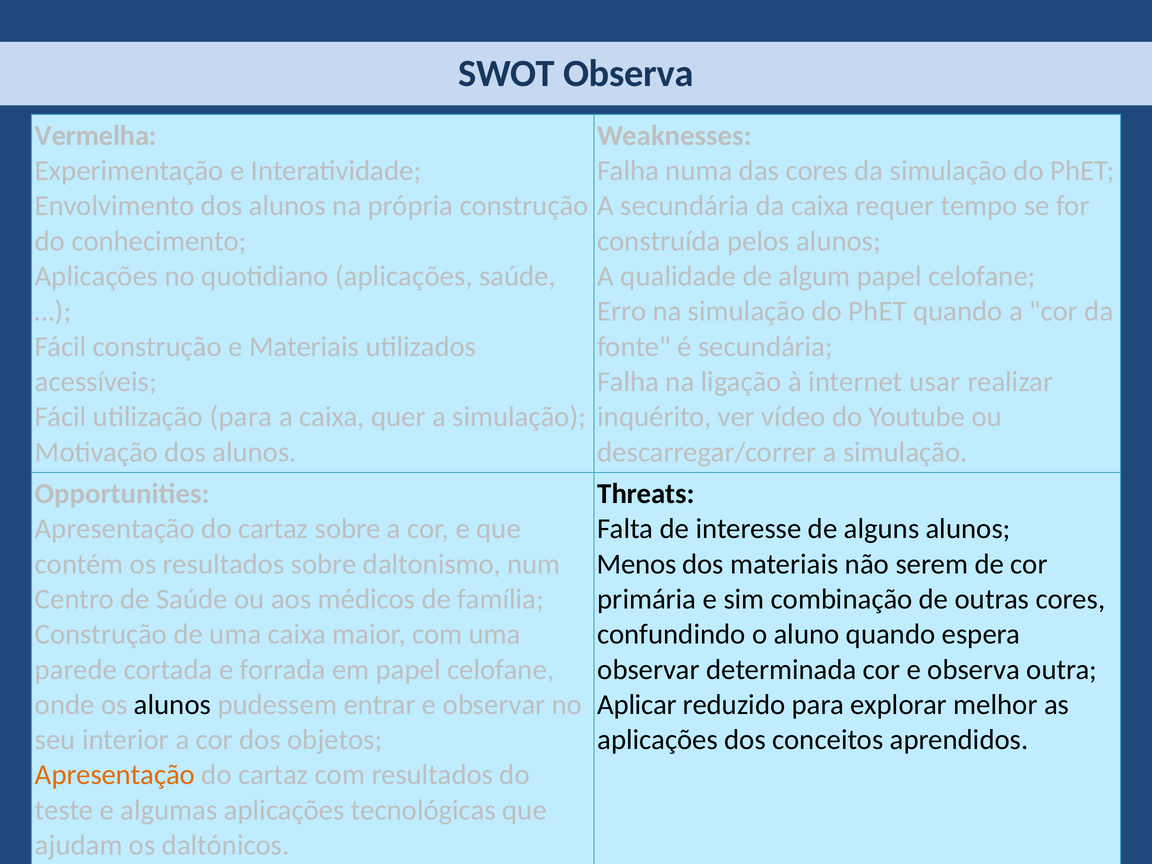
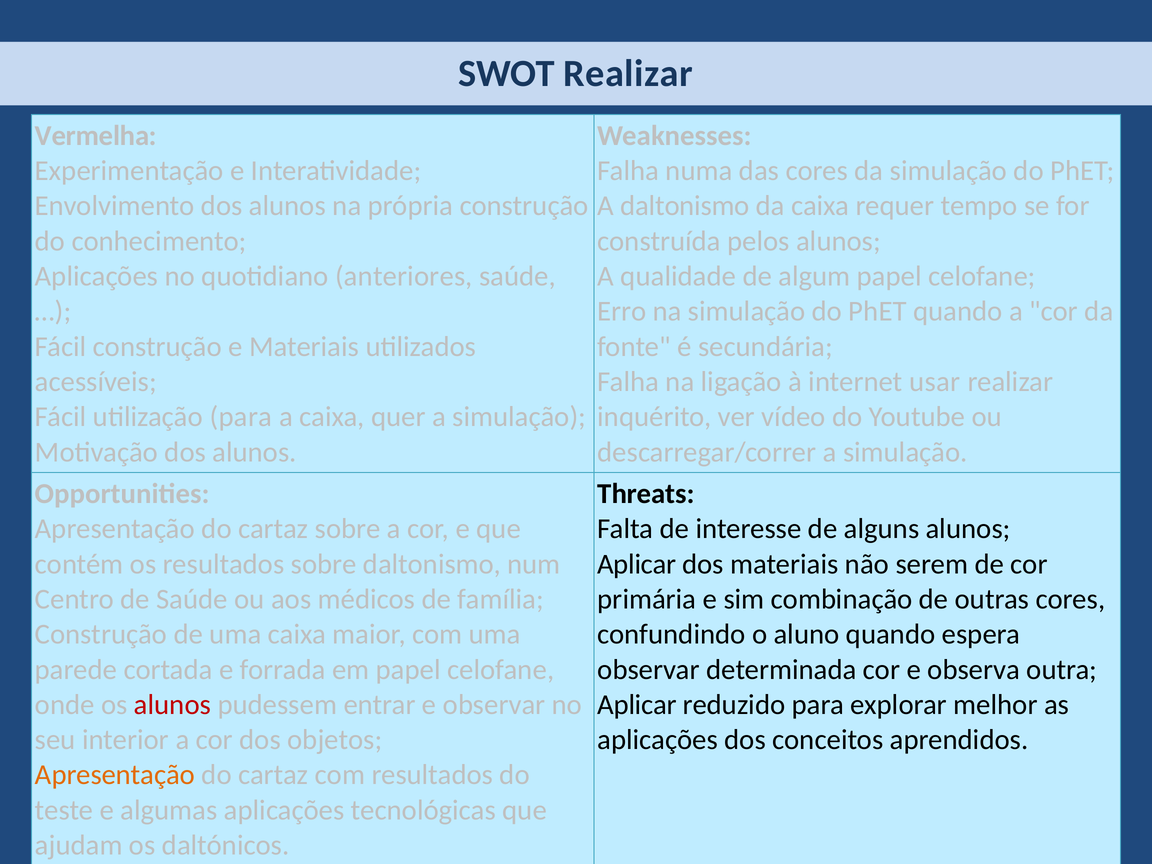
SWOT Observa: Observa -> Realizar (628, 74)
A secundária: secundária -> daltonismo (685, 206)
quotidiano aplicações: aplicações -> anteriores (404, 276)
Menos: Menos -> Aplicar (637, 564)
alunos colour: black -> red (172, 705)
